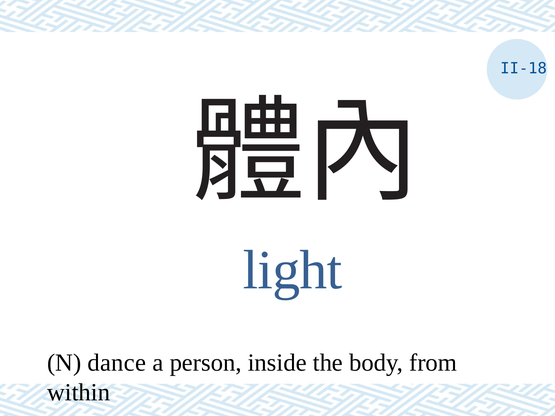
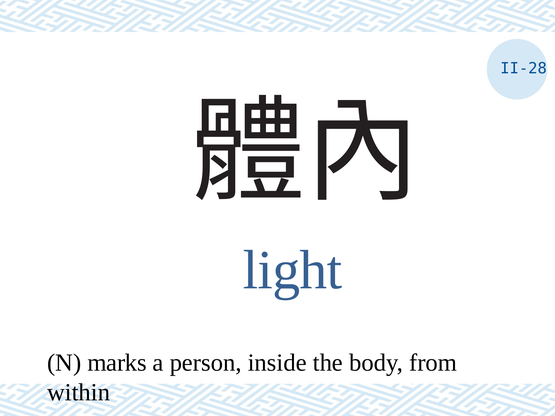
II-18: II-18 -> II-28 (524, 69)
dance: dance -> marks (117, 363)
